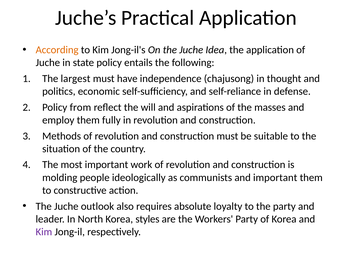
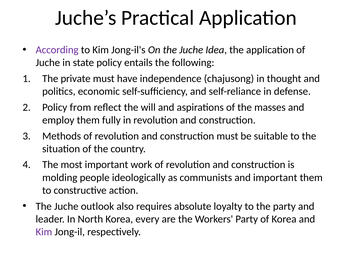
According colour: orange -> purple (57, 50)
largest: largest -> private (76, 78)
styles: styles -> every (147, 219)
